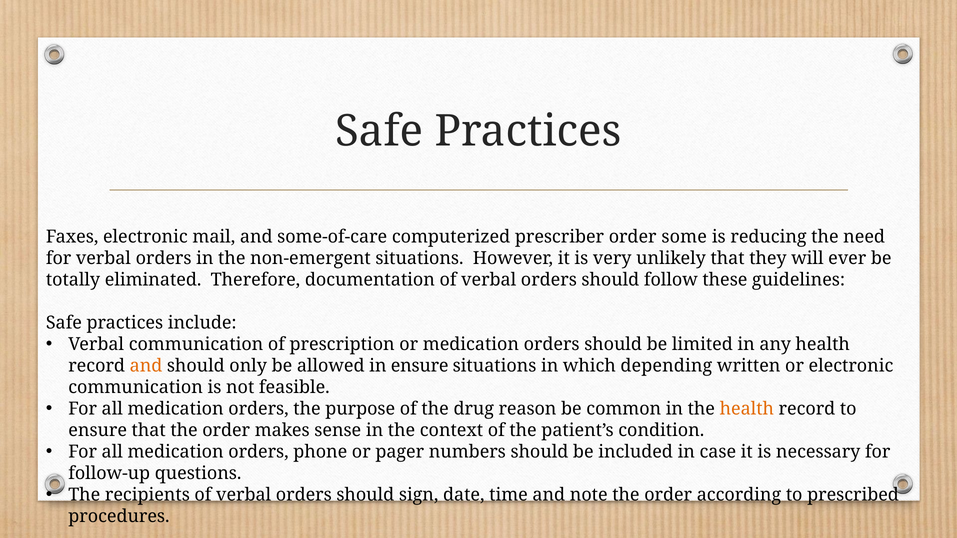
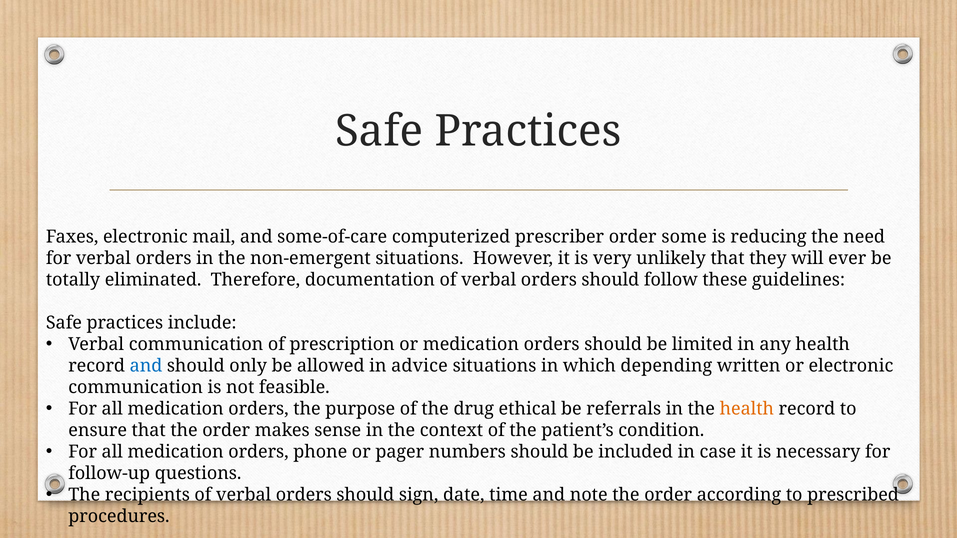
and colour: orange -> blue (146, 366)
in ensure: ensure -> advice (419, 366)
reason: reason -> ethical (527, 409)
common: common -> referrals (624, 409)
